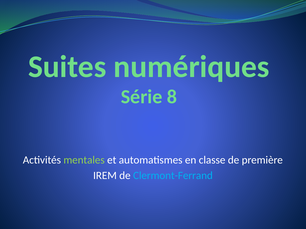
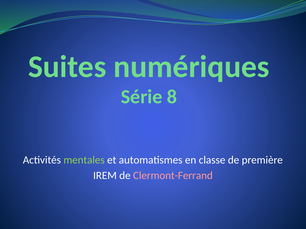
Clermont-Ferrand colour: light blue -> pink (173, 176)
